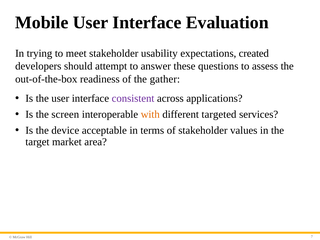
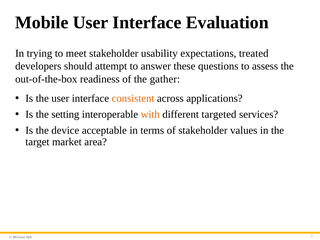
created: created -> treated (254, 53)
consistent colour: purple -> orange (133, 98)
screen: screen -> setting (65, 114)
